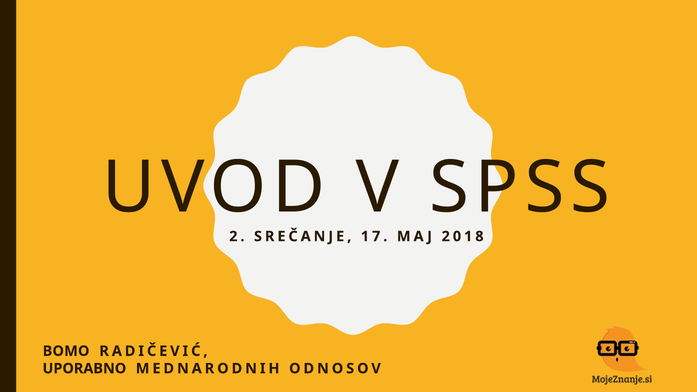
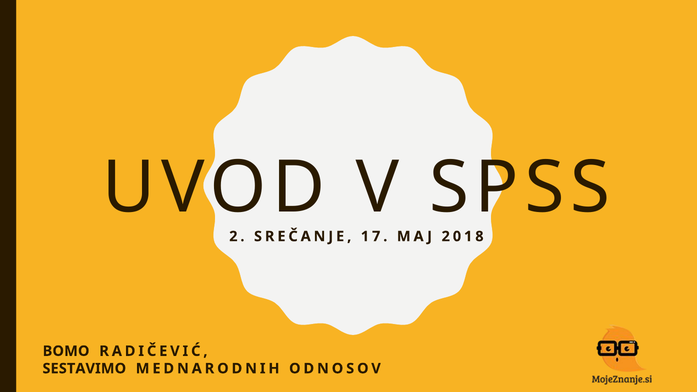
UPORABNO: UPORABNO -> SESTAVIMO (84, 369)
